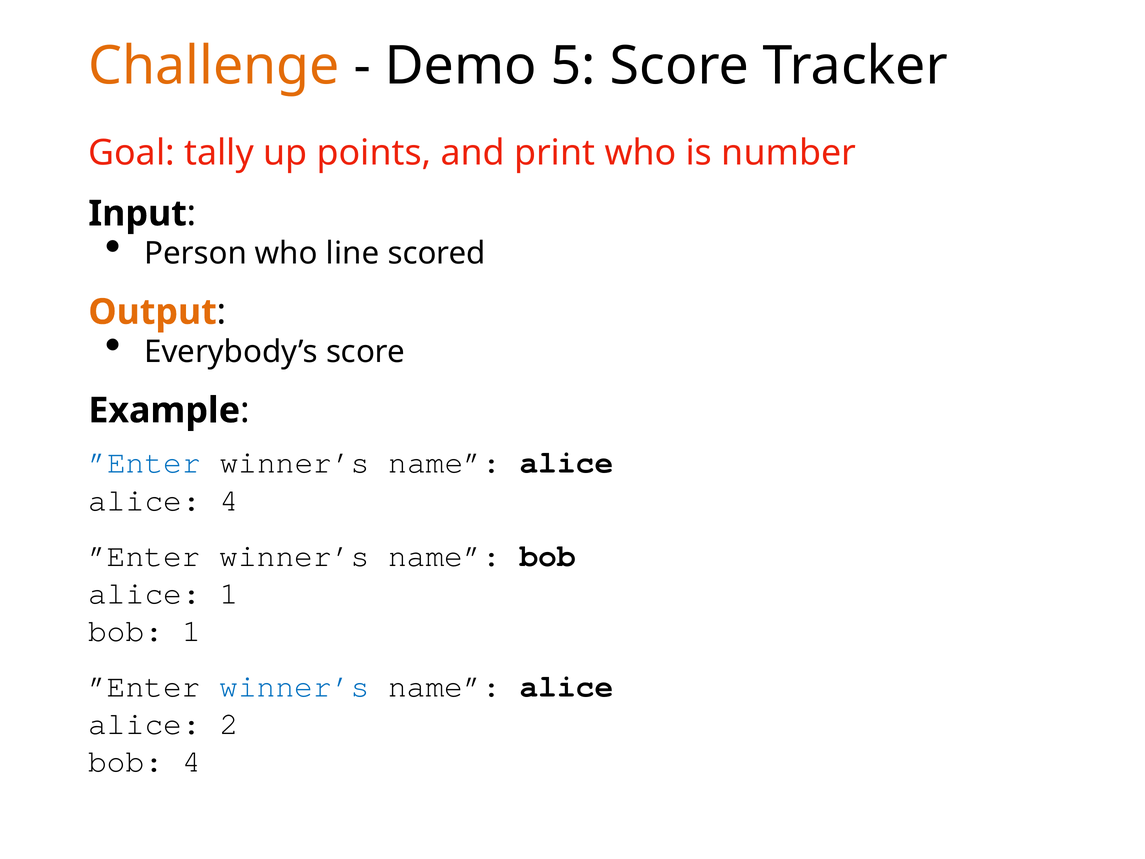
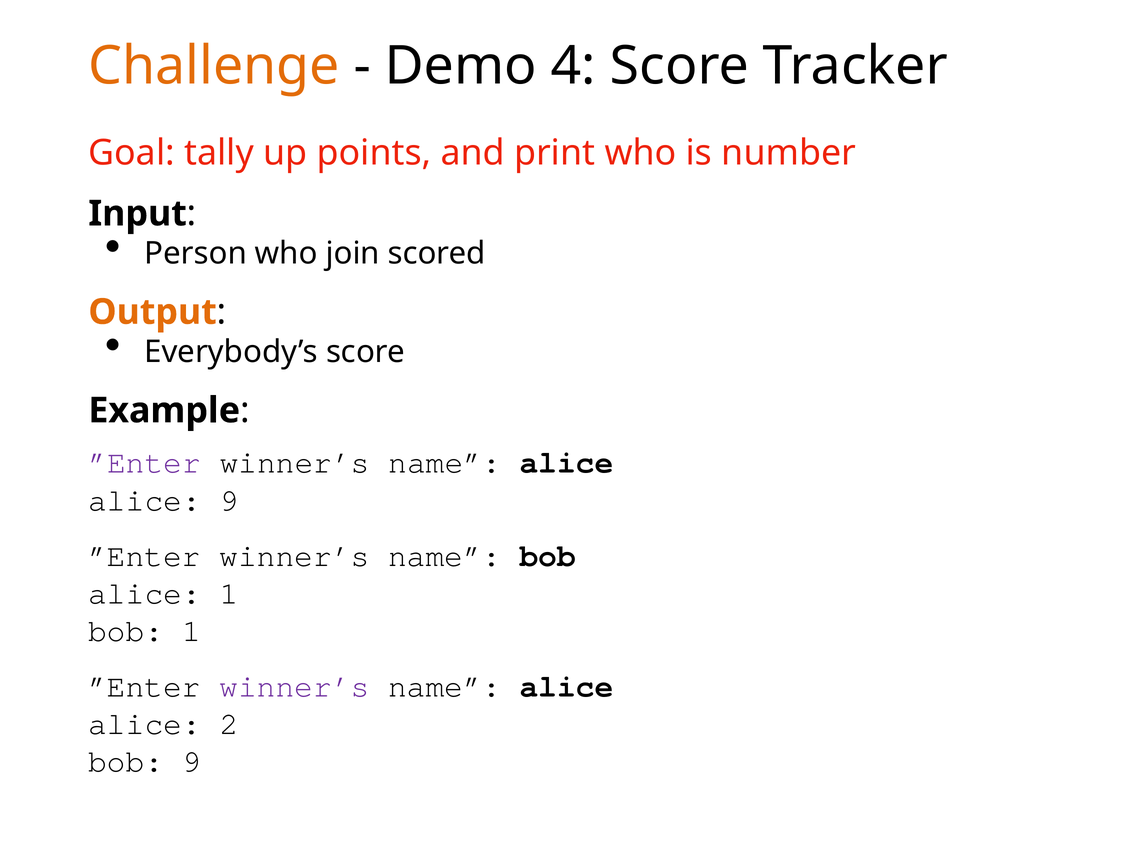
5: 5 -> 4 (573, 66)
line: line -> join (353, 254)
”Enter colour: blue -> purple (145, 462)
alice 4: 4 -> 9 (229, 500)
winner’s colour: blue -> purple (294, 686)
bob 4: 4 -> 9 (191, 761)
